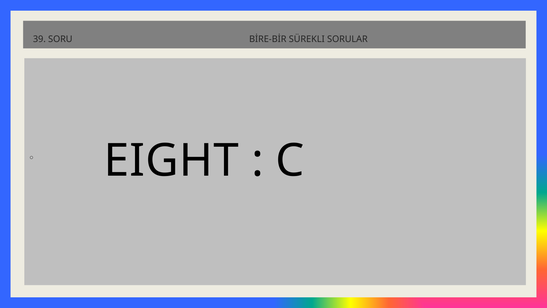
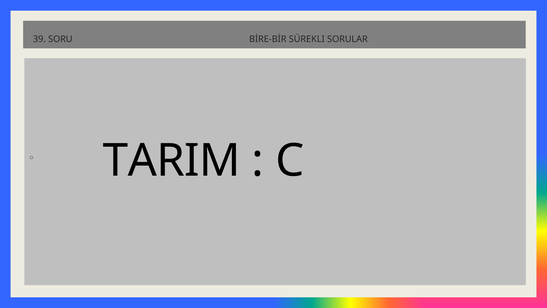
EIGHT: EIGHT -> TARIM (172, 161)
